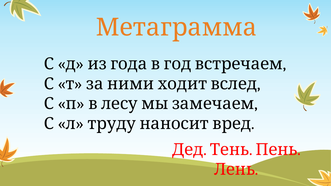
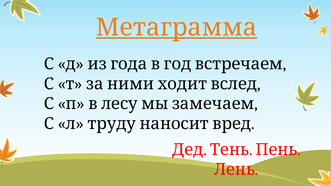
Метаграмма underline: none -> present (176, 27)
